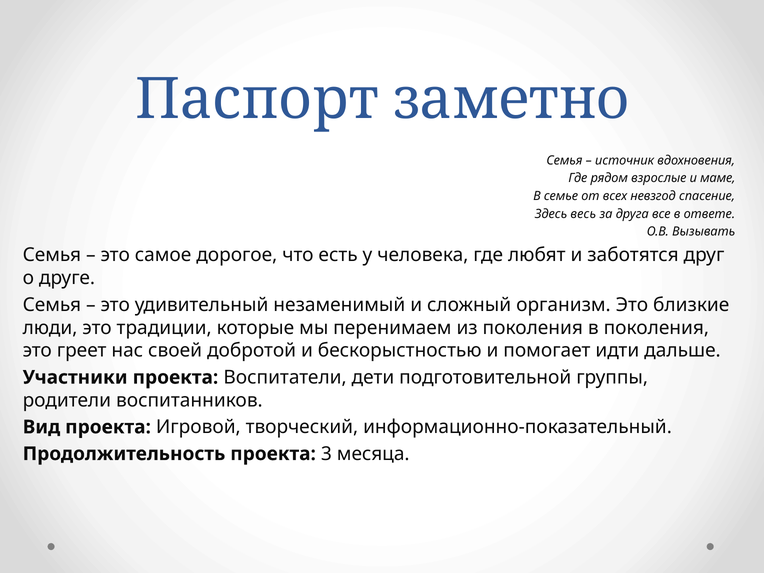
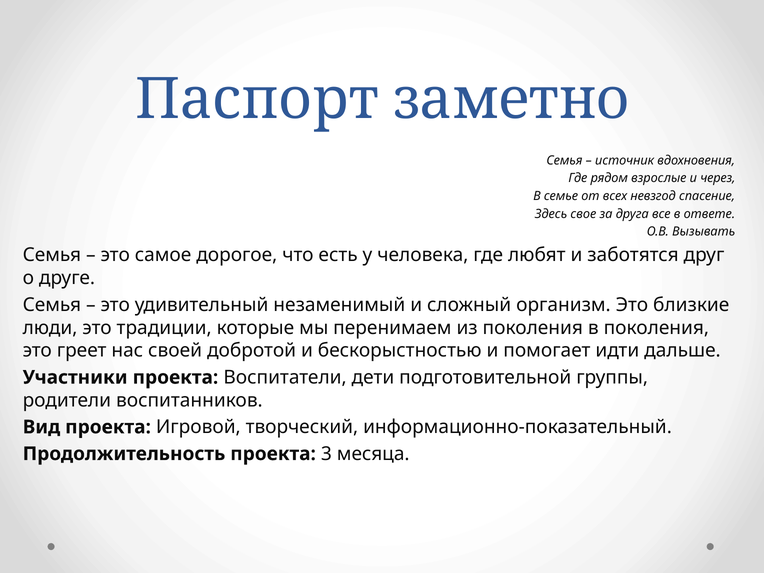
маме: маме -> через (718, 178)
весь: весь -> свое (583, 214)
